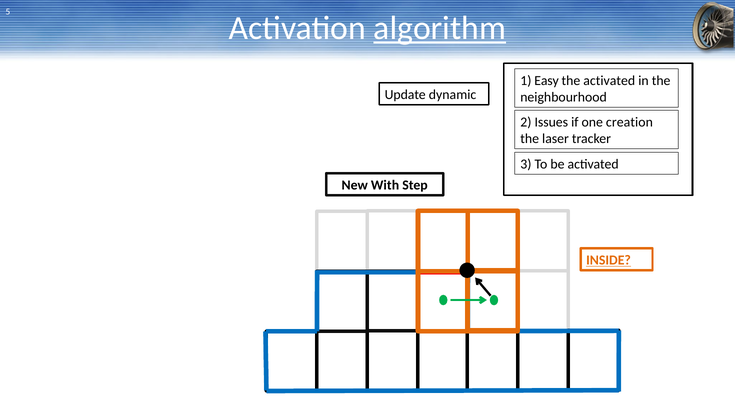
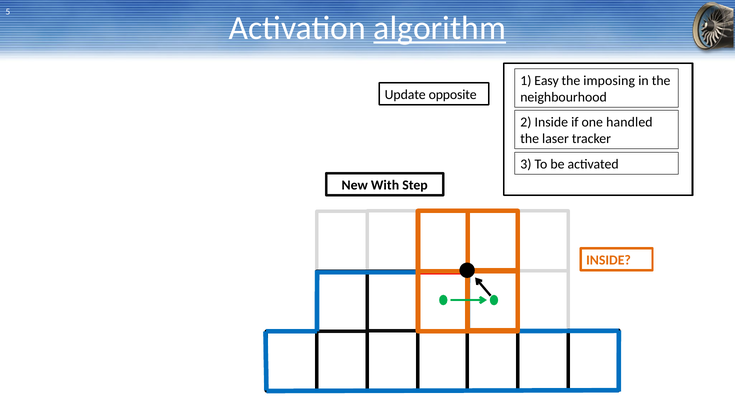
the activated: activated -> imposing (609, 80)
dynamic: dynamic -> opposite (453, 95)
2 Issues: Issues -> Inside (551, 122)
creation: creation -> handled (629, 122)
INSIDE underline: present -> none (609, 260)
